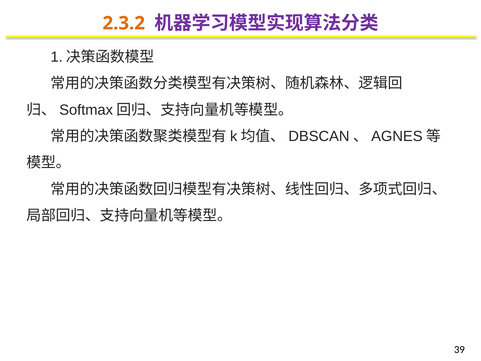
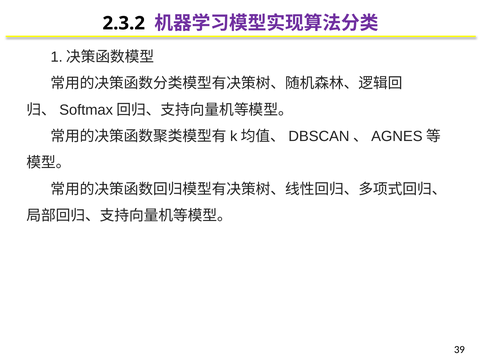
2.3.2 colour: orange -> black (124, 23)
